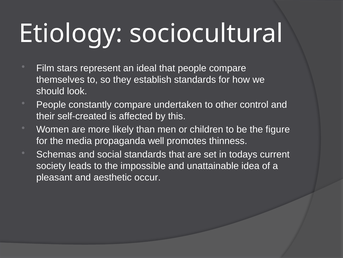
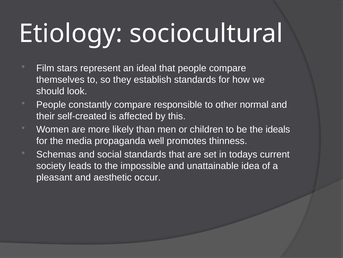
undertaken: undertaken -> responsible (178, 104)
control: control -> normal (254, 104)
figure: figure -> ideals (278, 129)
